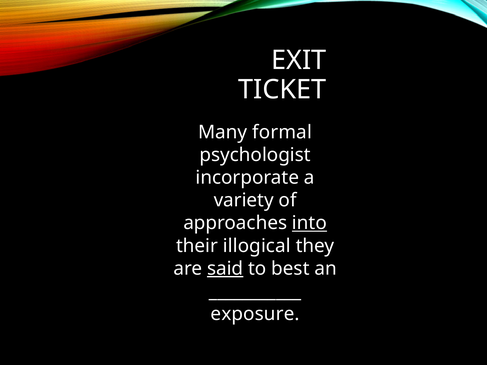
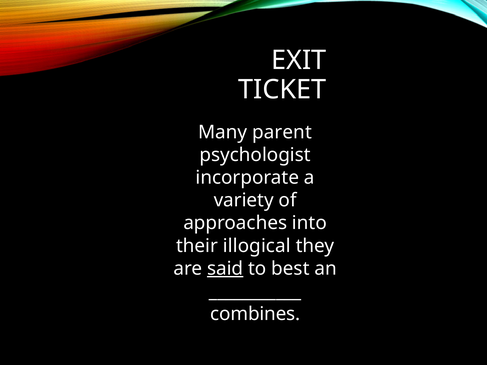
formal: formal -> parent (282, 132)
into underline: present -> none (309, 223)
exposure: exposure -> combines (255, 314)
